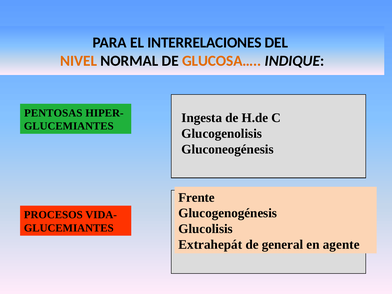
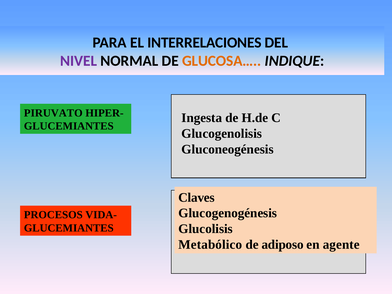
NIVEL colour: orange -> purple (79, 61)
PENTOSAS: PENTOSAS -> PIRUVATO (53, 113)
Frente: Frente -> Claves (197, 197)
Extrahepát: Extrahepát -> Metabólico (210, 245)
general: general -> adiposo (283, 245)
